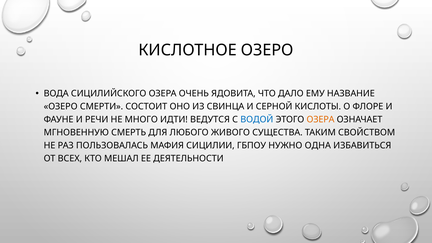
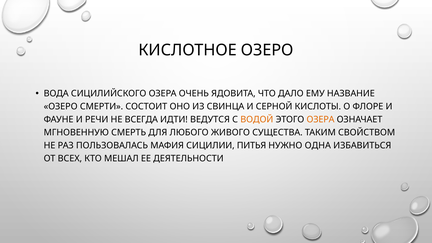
МНОГО: МНОГО -> ВСЕГДА (141, 120)
ВОДОЙ colour: blue -> orange (257, 120)
ГБПОУ: ГБПОУ -> ПИТЬЯ (252, 146)
